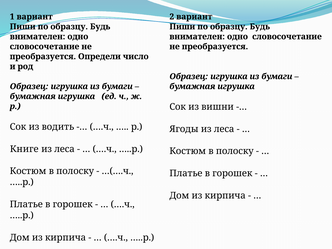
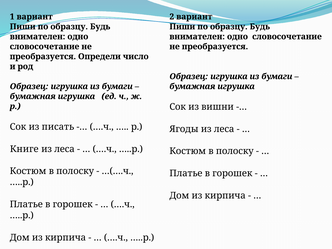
водить: водить -> писать (58, 127)
